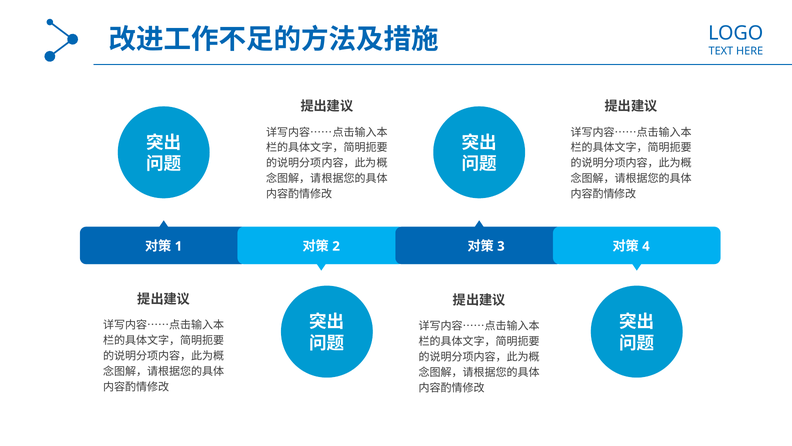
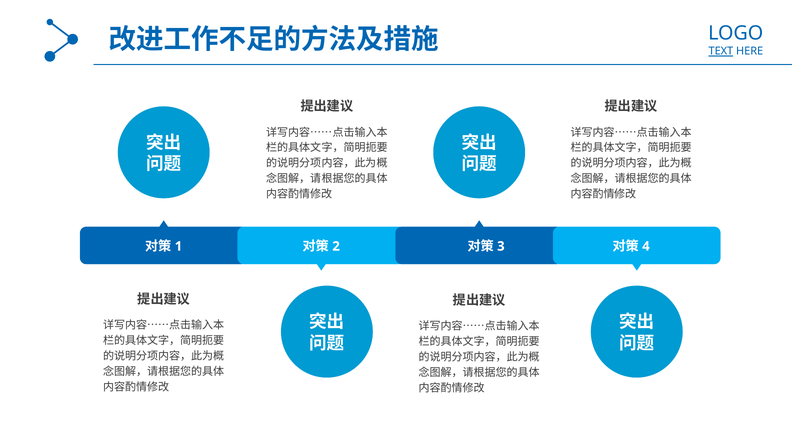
TEXT underline: none -> present (721, 51)
